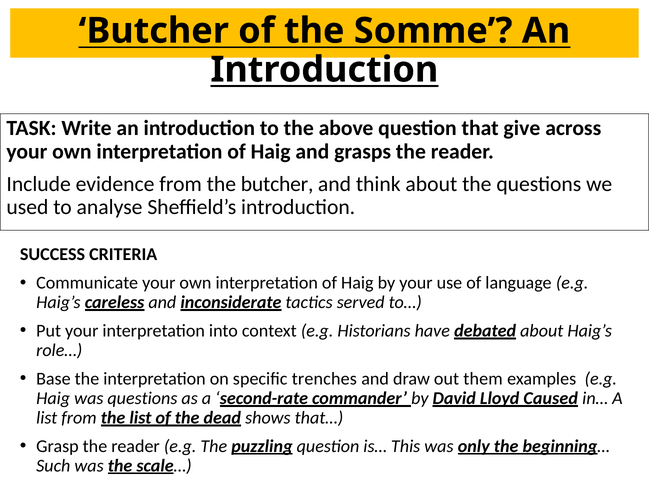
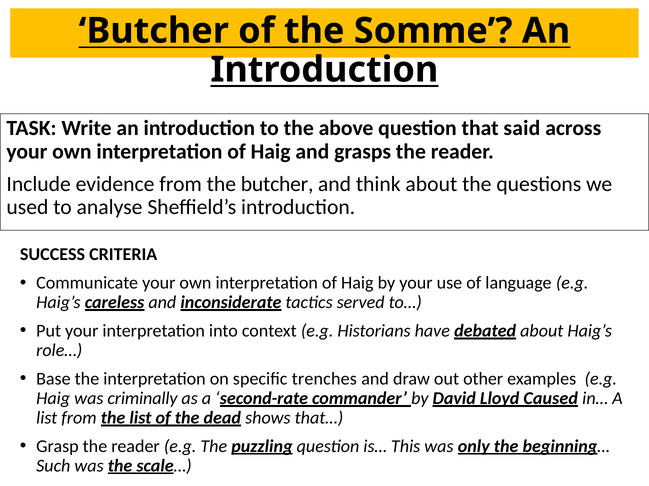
give: give -> said (522, 129)
them: them -> other (483, 379)
was questions: questions -> criminally (143, 399)
